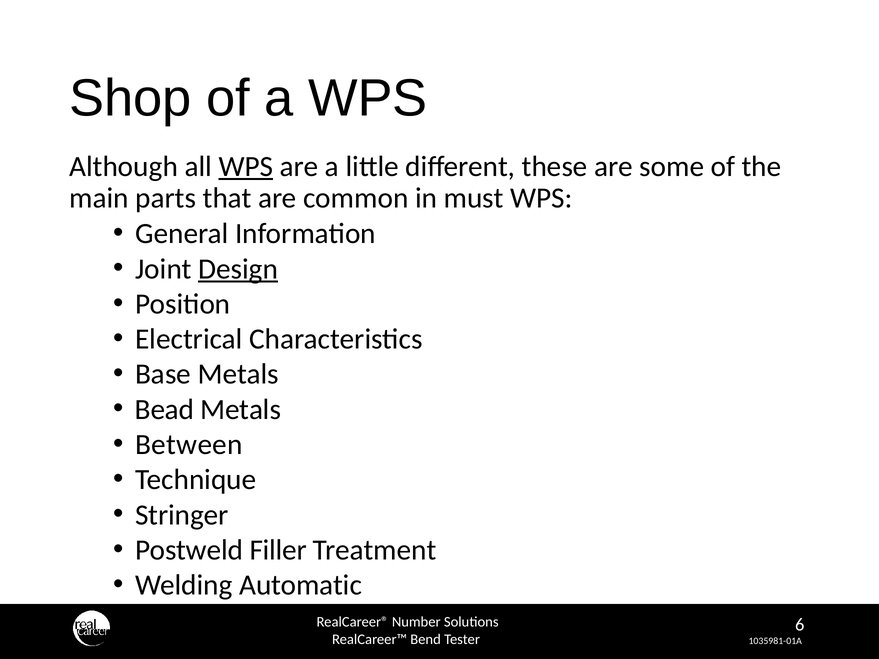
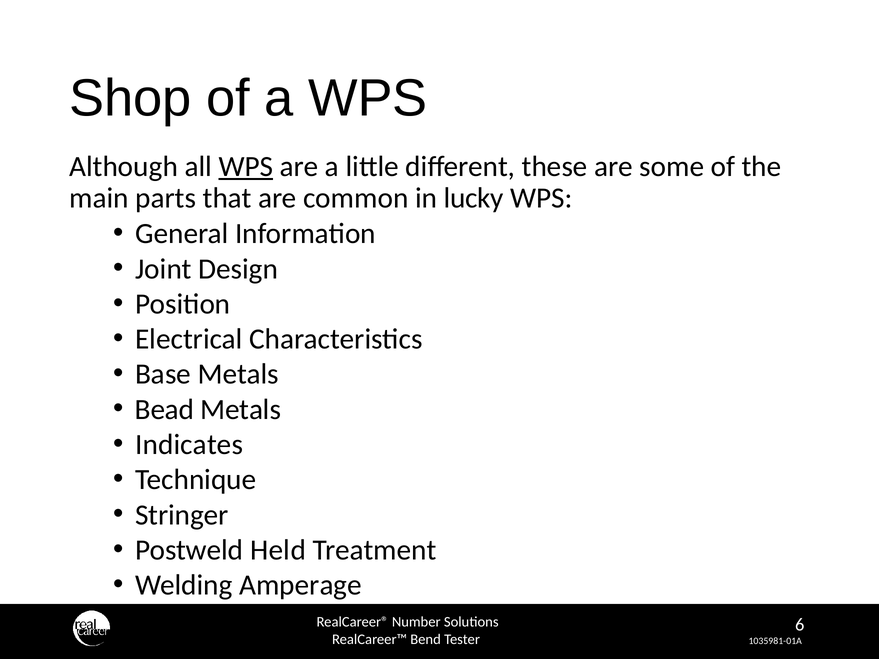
must: must -> lucky (474, 198)
Design underline: present -> none (238, 269)
Between: Between -> Indicates (189, 445)
Filler: Filler -> Held (278, 550)
Automatic: Automatic -> Amperage (301, 585)
